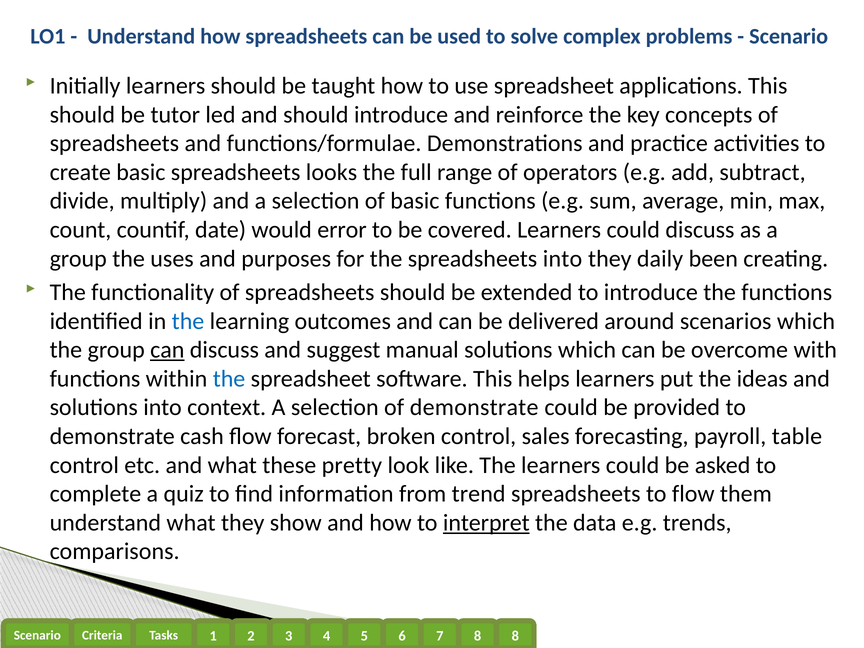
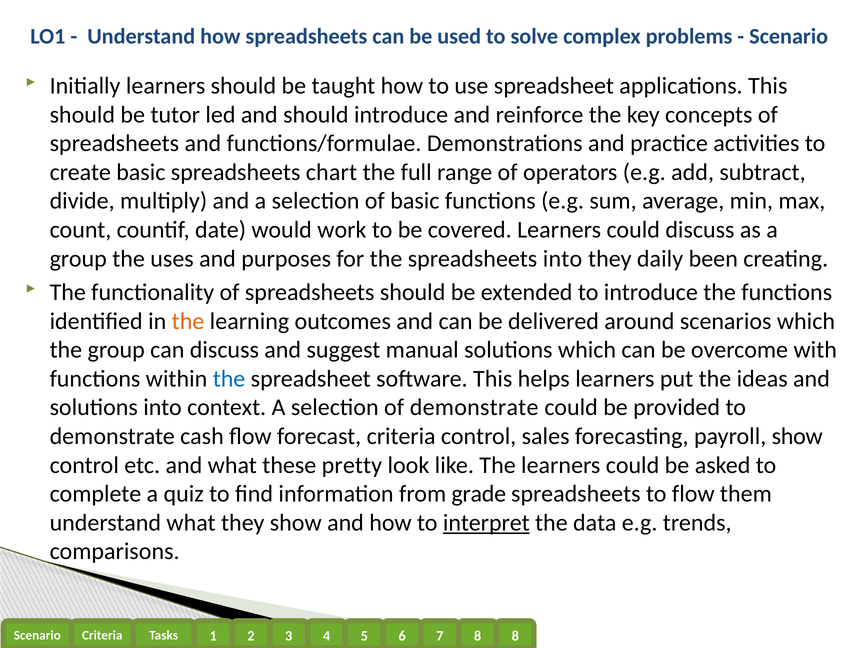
looks: looks -> chart (331, 172)
error: error -> work (342, 230)
the colour: blue -> orange (188, 321)
can underline: present -> none (167, 350)
forecast broken: broken -> criteria (401, 436)
payroll table: table -> show (797, 436)
trend: trend -> grade (479, 494)
